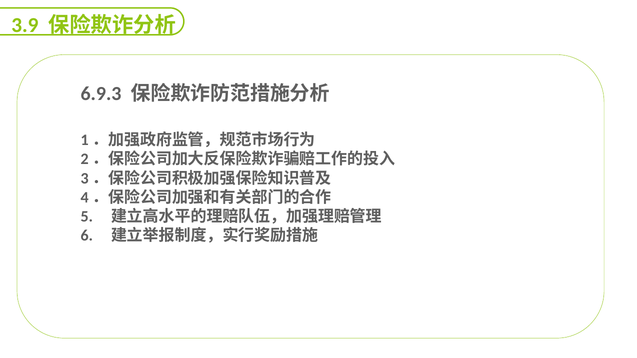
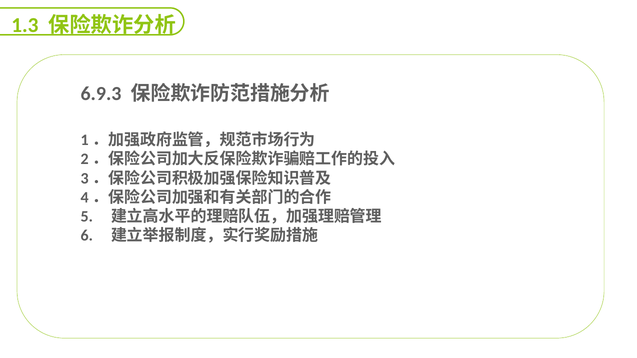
3.9: 3.9 -> 1.3 (25, 25)
